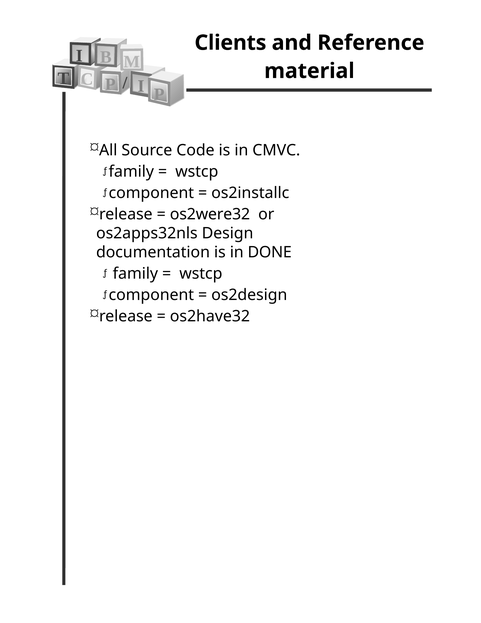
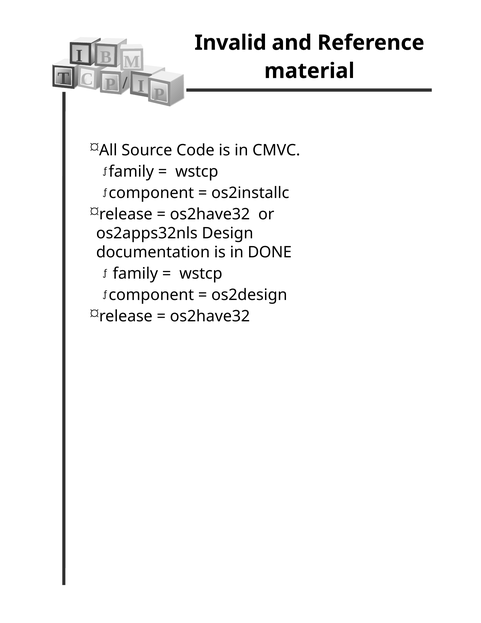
Clients: Clients -> Invalid (230, 43)
os2were32: os2were32 -> os2have32 (210, 214)
